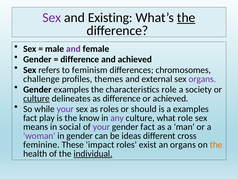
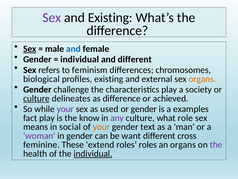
the underline: present -> none (186, 18)
Sex underline: none -> present (30, 49)
and colour: purple -> blue (73, 49)
difference: difference -> individual (80, 59)
and achieved: achieved -> different (135, 59)
challenge: challenge -> biological (41, 79)
profiles themes: themes -> existing (109, 79)
organs colour: purple -> orange (202, 79)
Gender examples: examples -> challenge (71, 89)
characteristics role: role -> play (169, 89)
as roles: roles -> used (109, 109)
or should: should -> gender (144, 109)
your colour: purple -> orange (101, 127)
gender fact: fact -> text (148, 127)
ideas: ideas -> want (131, 135)
impact: impact -> extend (100, 144)
roles exist: exist -> roles (148, 144)
the colour: orange -> purple (216, 144)
